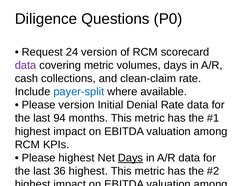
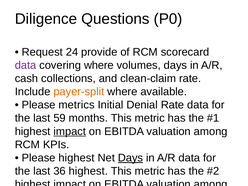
24 version: version -> provide (99, 52)
covering metric: metric -> where (99, 65)
payer-split colour: blue -> orange (79, 92)
Please version: version -> metrics (77, 105)
94: 94 -> 59 (60, 118)
impact underline: none -> present (70, 131)
